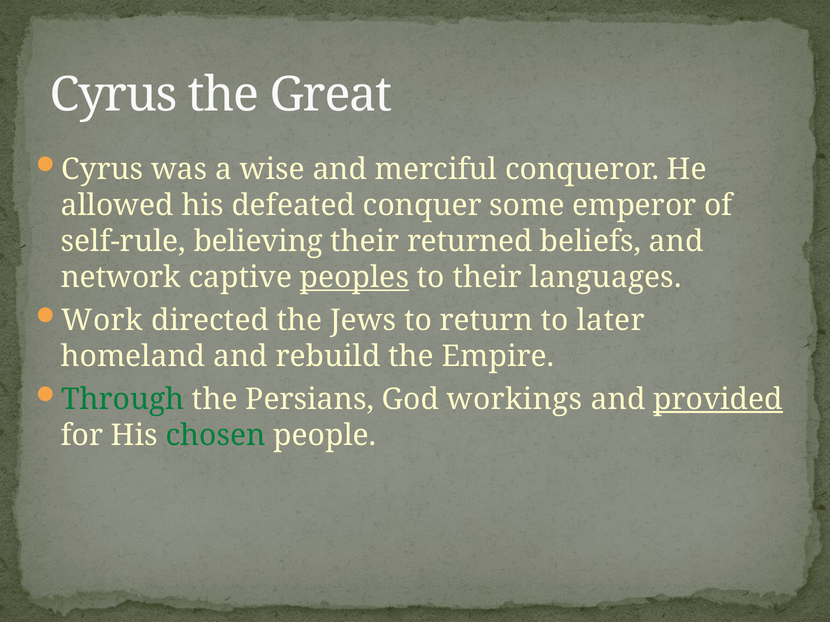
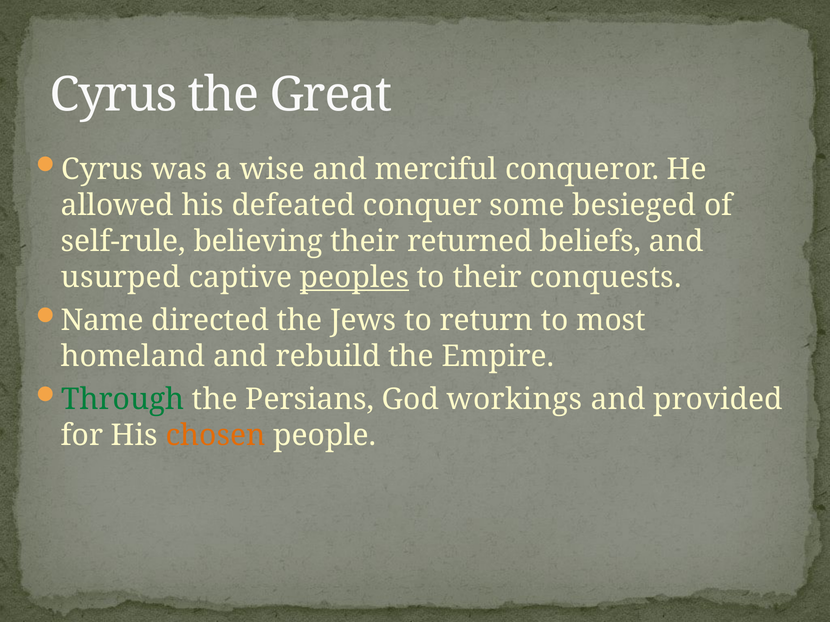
emperor: emperor -> besieged (634, 206)
network: network -> usurped (121, 278)
languages: languages -> conquests (606, 278)
Work: Work -> Name (102, 321)
later: later -> most (611, 321)
provided underline: present -> none (718, 400)
chosen colour: green -> orange (216, 436)
